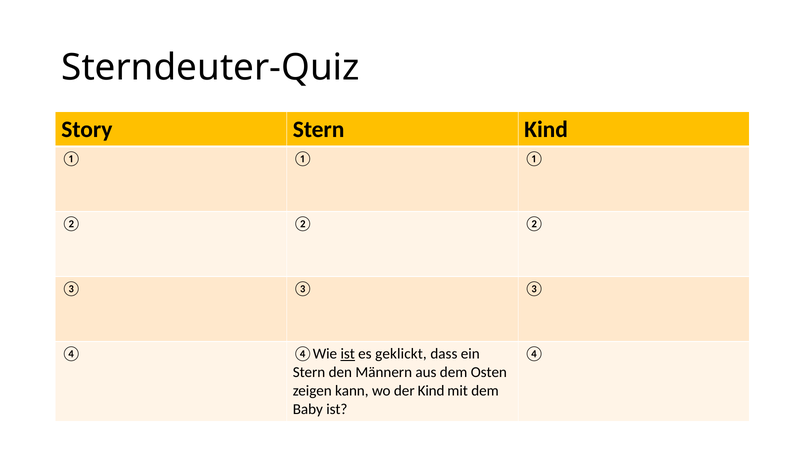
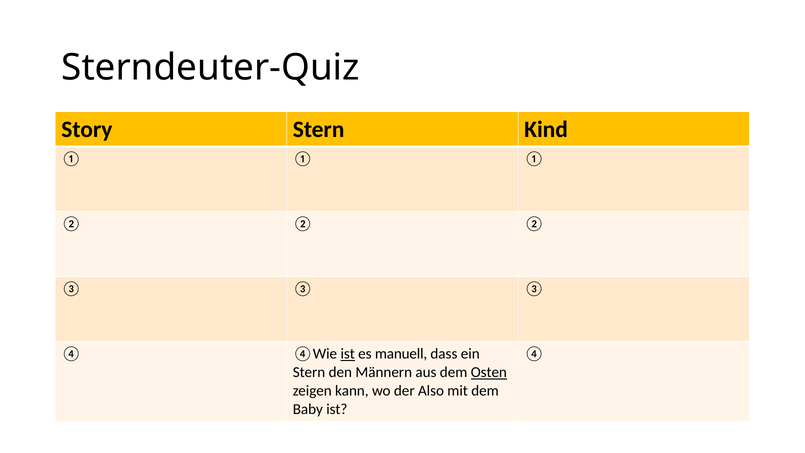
geklickt: geklickt -> manuell (401, 354)
Osten underline: none -> present (489, 372)
der Kind: Kind -> Also (431, 391)
